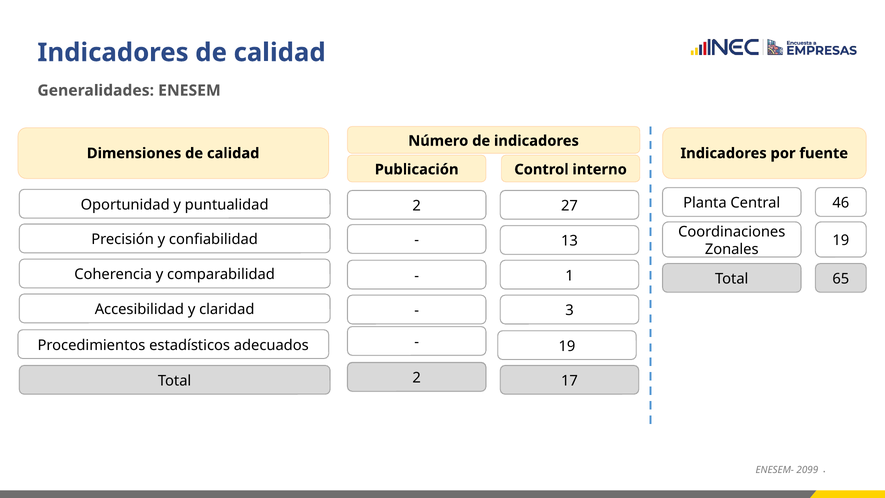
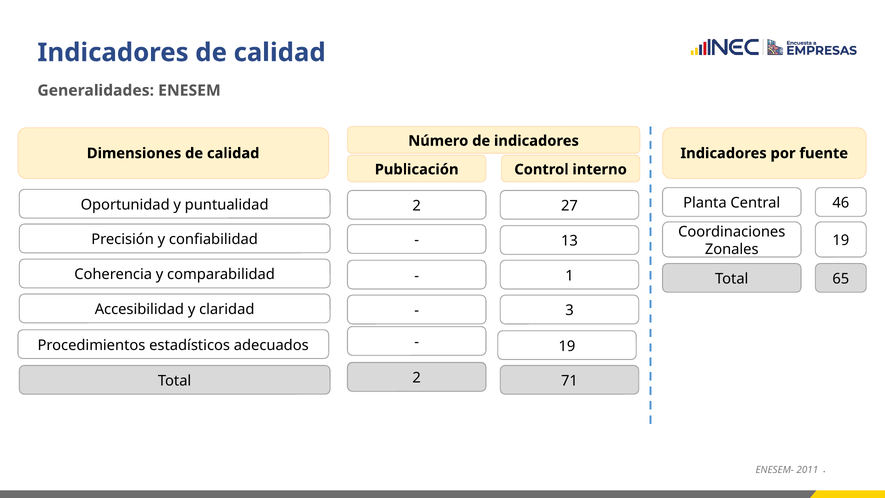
17: 17 -> 71 (569, 381)
2099: 2099 -> 2011 (807, 470)
